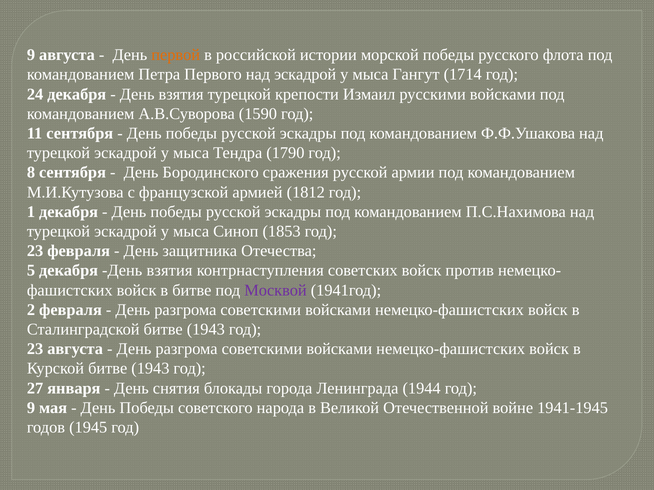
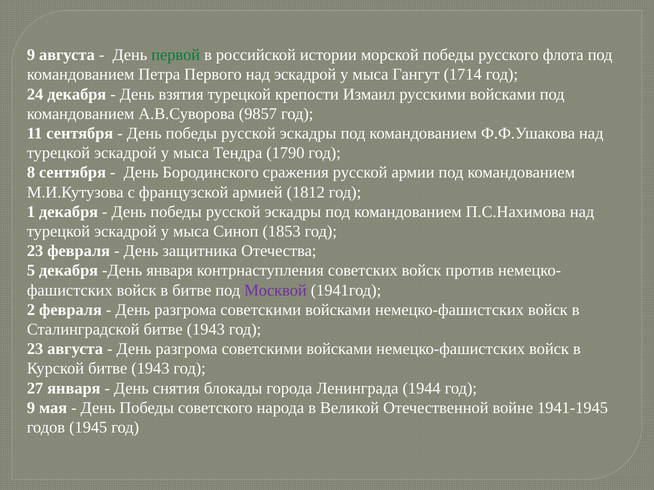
первой colour: orange -> green (176, 55)
1590: 1590 -> 9857 (258, 114)
декабря День взятия: взятия -> января (170, 271)
